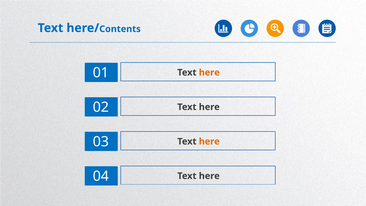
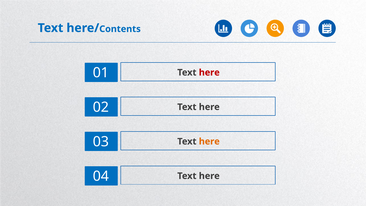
here colour: orange -> red (209, 72)
